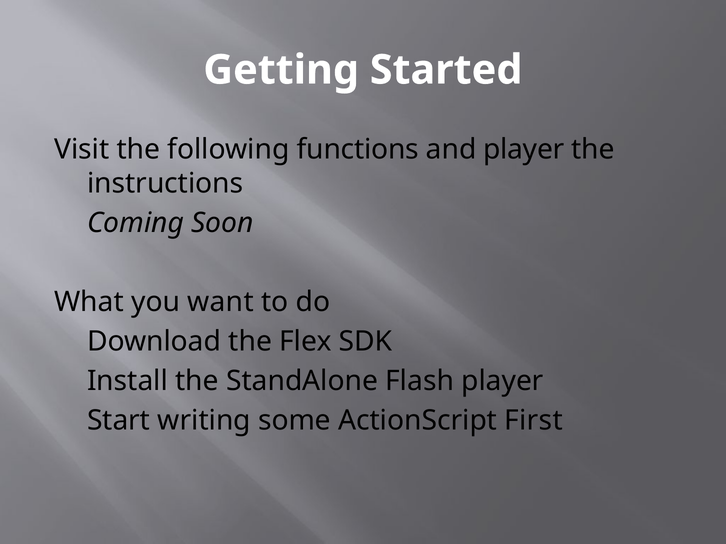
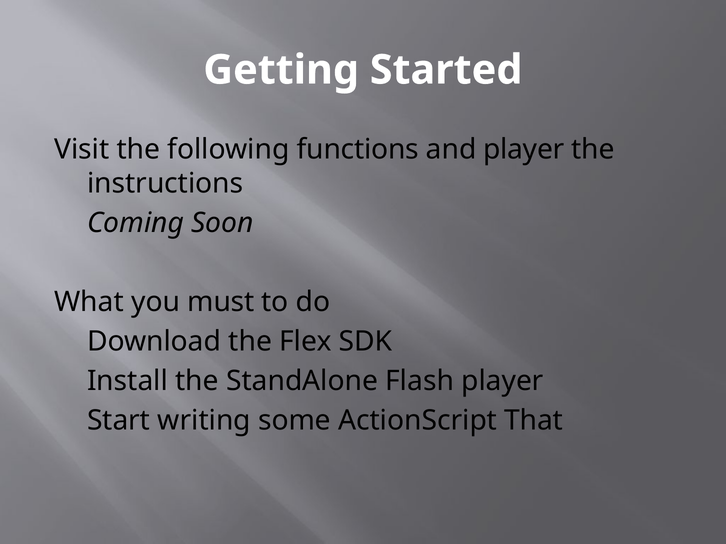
want: want -> must (221, 302)
First: First -> That (534, 421)
